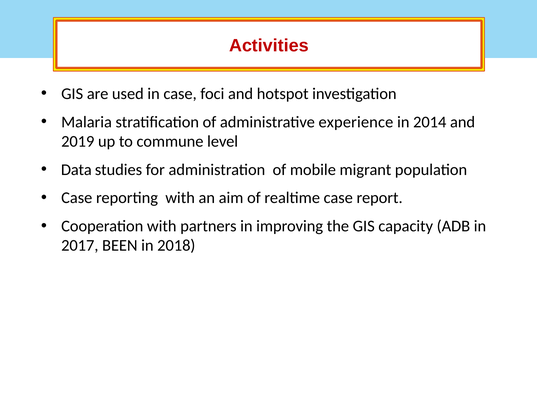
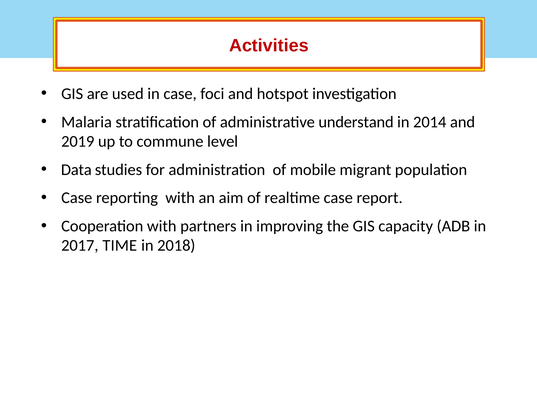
experience: experience -> understand (356, 122)
BEEN: BEEN -> TIME (120, 246)
